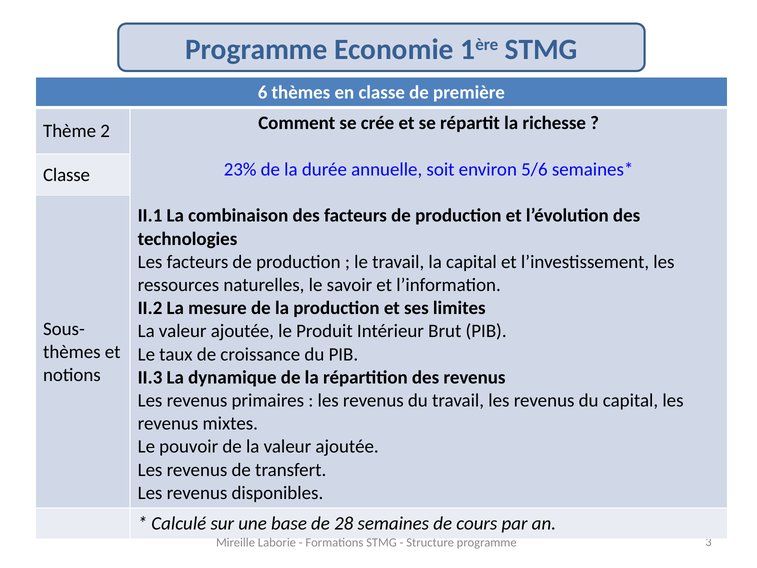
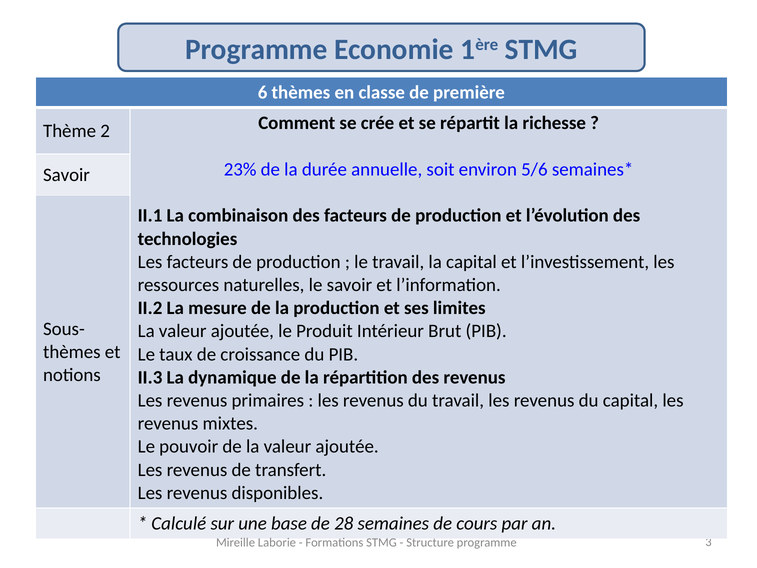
Classe: Classe -> Savoir (66, 175)
